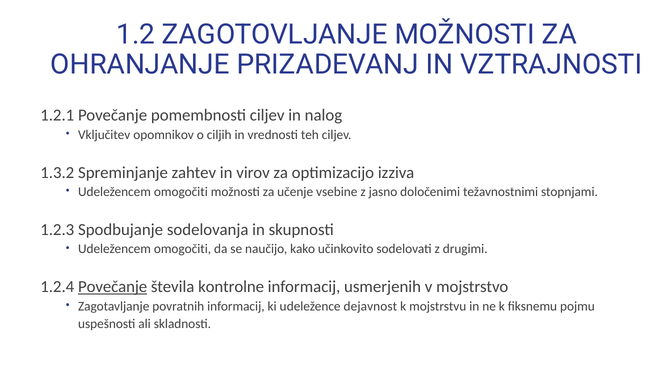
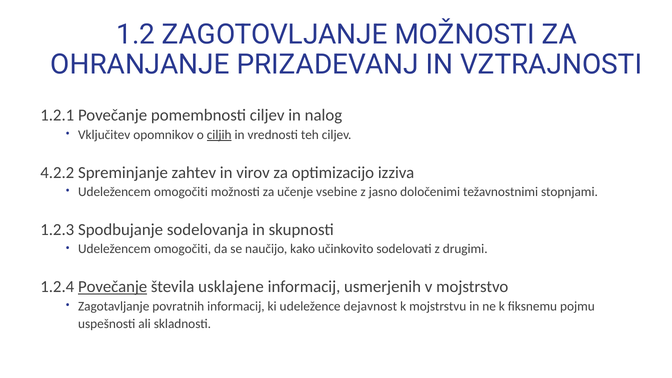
ciljih underline: none -> present (219, 135)
1.3.2: 1.3.2 -> 4.2.2 (57, 172)
kontrolne: kontrolne -> usklajene (231, 287)
